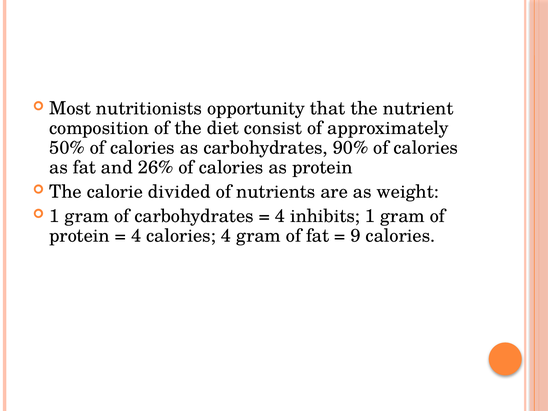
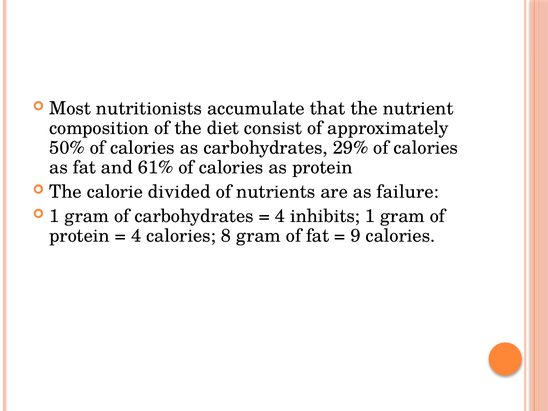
opportunity: opportunity -> accumulate (256, 108)
90%: 90% -> 29% (351, 148)
26%: 26% -> 61% (156, 168)
weight: weight -> failure (408, 192)
calories 4: 4 -> 8 (226, 236)
